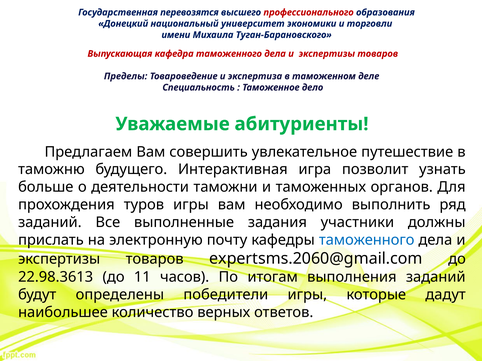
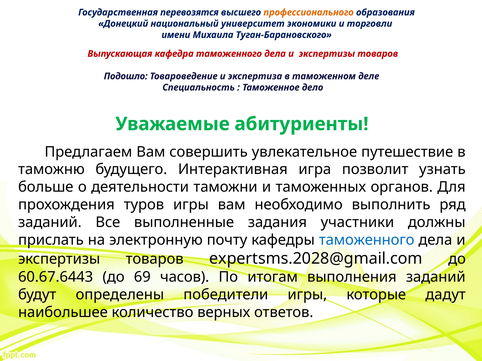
профессионального colour: red -> orange (309, 12)
Пределы: Пределы -> Подошло (126, 76)
expertsms.2060@gmail.com: expertsms.2060@gmail.com -> expertsms.2028@gmail.com (316, 259)
22.98.3613: 22.98.3613 -> 60.67.6443 (56, 277)
11: 11 -> 69 (142, 277)
